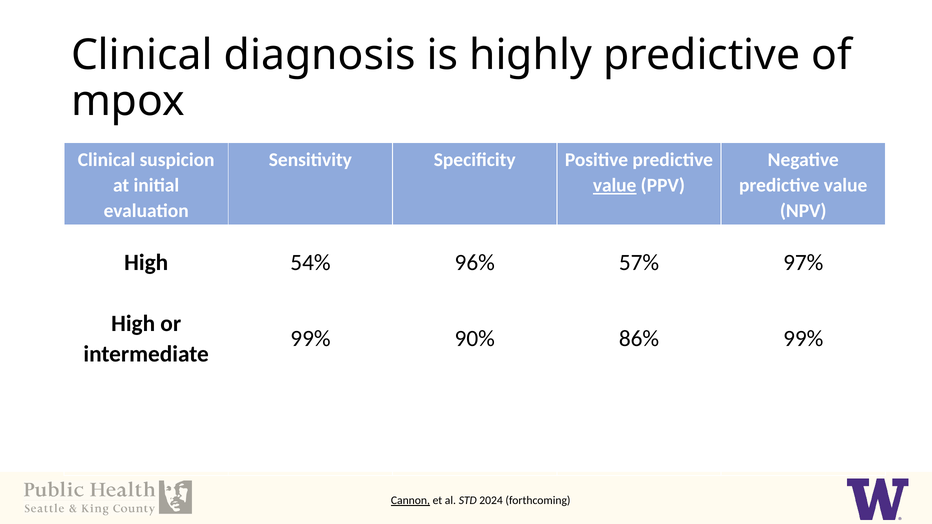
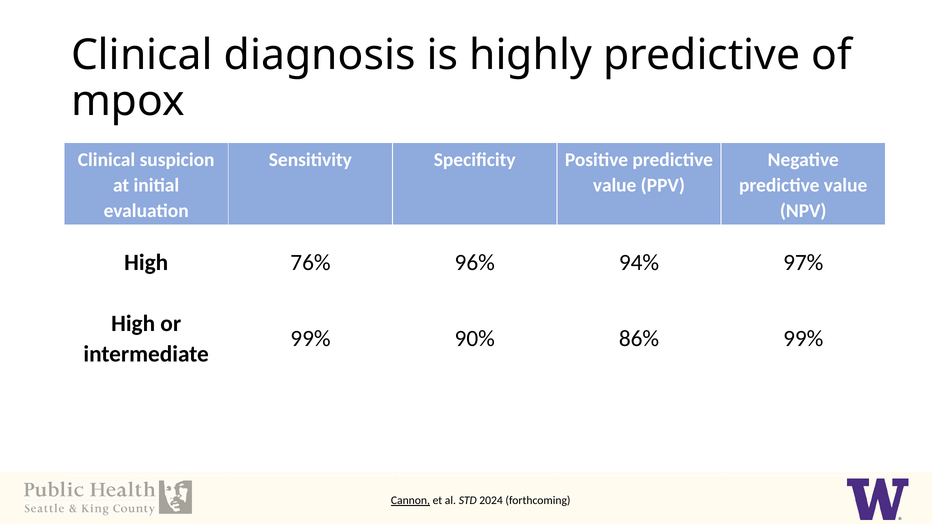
value underline: present -> none (615, 185)
54%: 54% -> 76% (310, 263)
57%: 57% -> 94% (639, 263)
